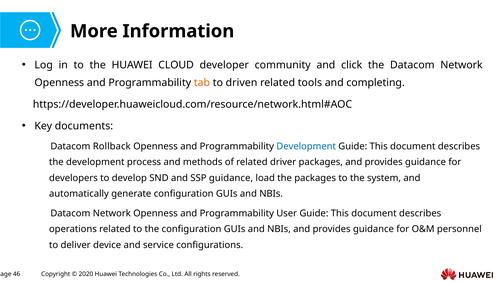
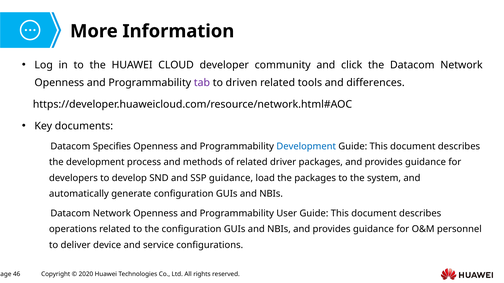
tab colour: orange -> purple (202, 83)
completing: completing -> differences (376, 83)
Rollback: Rollback -> Specifies (112, 146)
